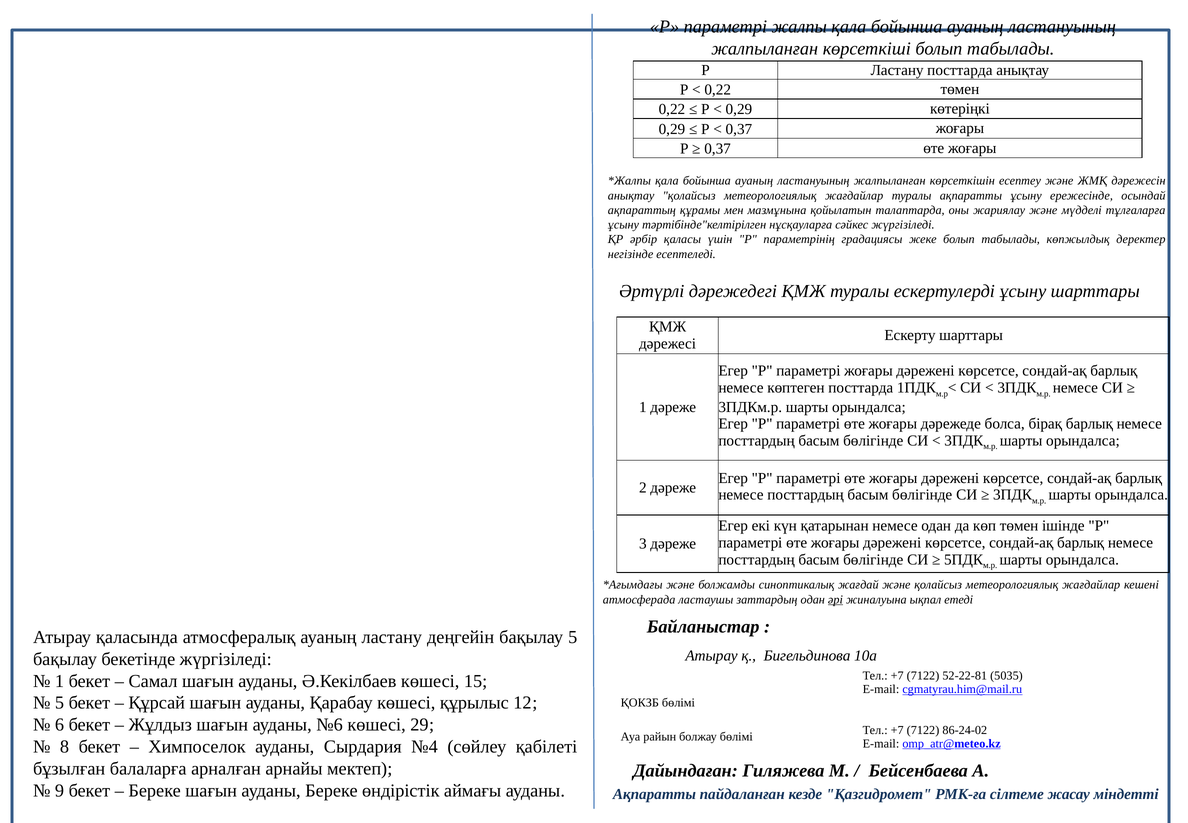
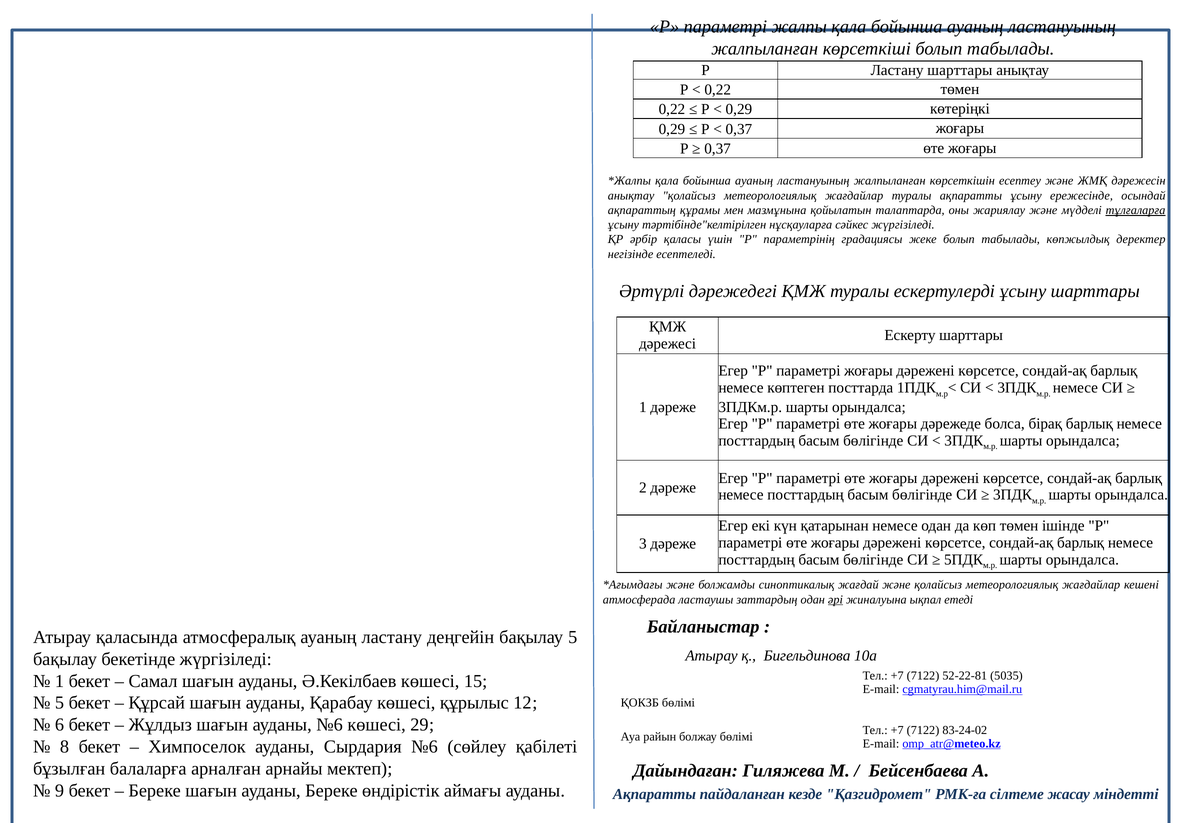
Ластану посттарда: посттарда -> шарттары (960, 70)
тұлғаларға underline: none -> present (1136, 210)
86-24-02: 86-24-02 -> 83-24-02 (965, 729)
Сырдария №4: №4 -> №6 (425, 746)
